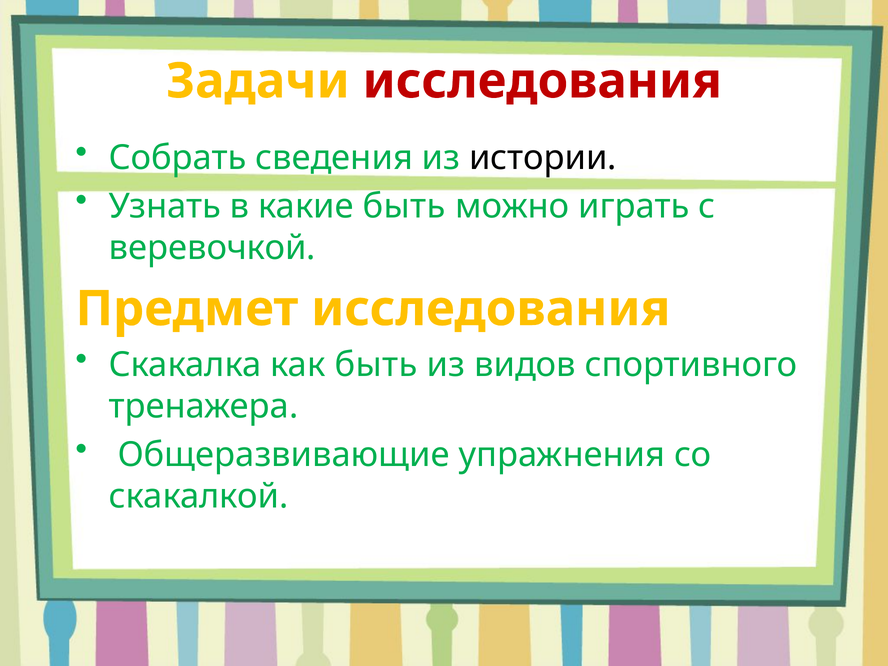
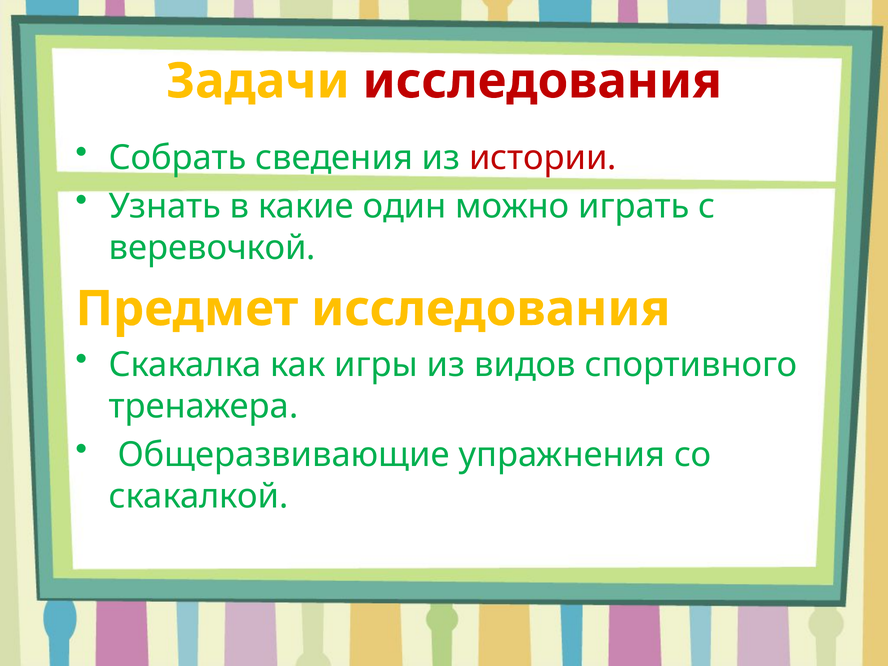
истории colour: black -> red (543, 158)
какие быть: быть -> один (405, 206)
как быть: быть -> игры (376, 365)
